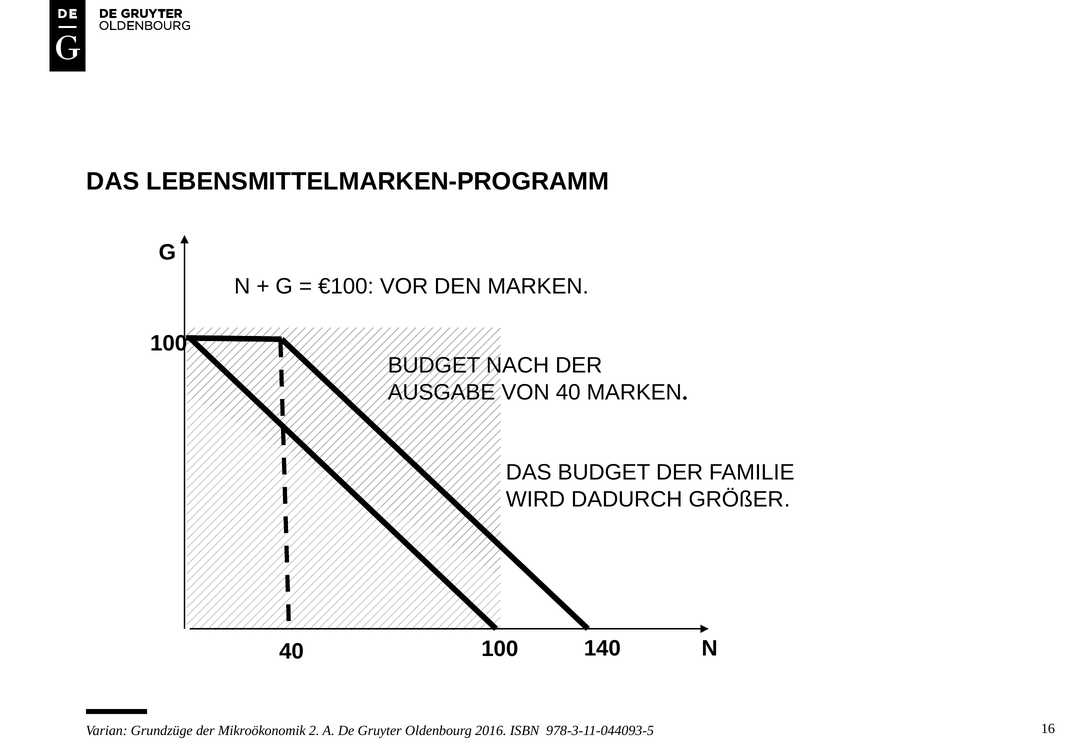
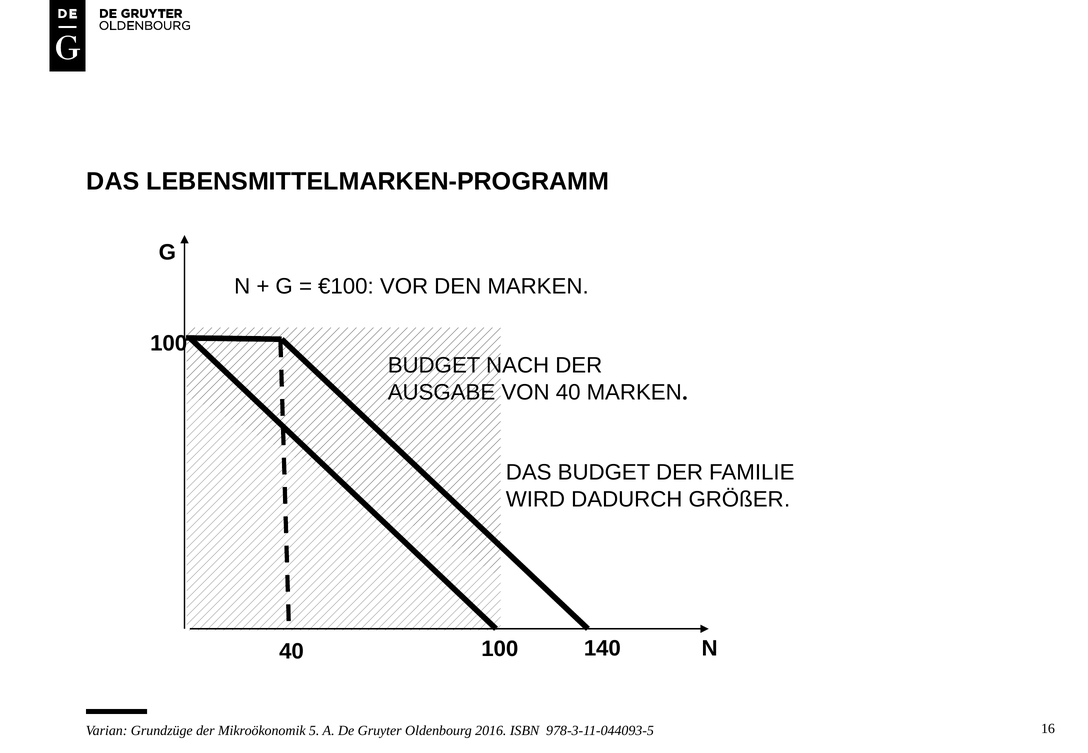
2: 2 -> 5 (314, 731)
